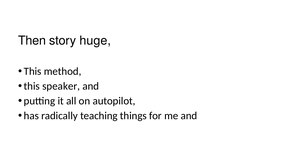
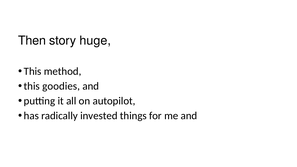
speaker: speaker -> goodies (61, 86)
teaching: teaching -> invested (99, 116)
